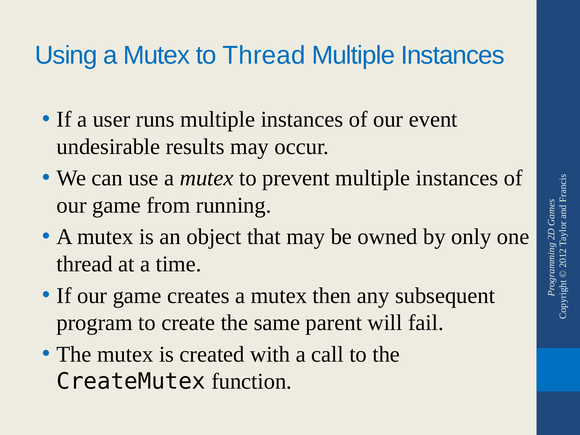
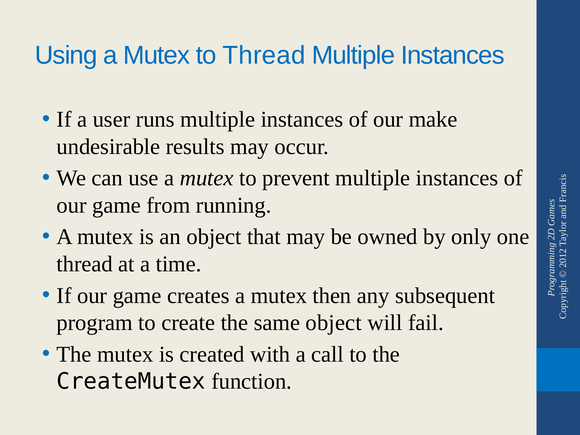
event: event -> make (433, 120)
same parent: parent -> object (334, 323)
